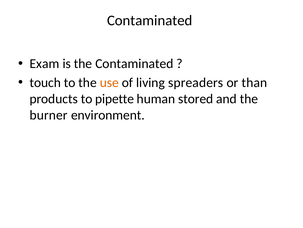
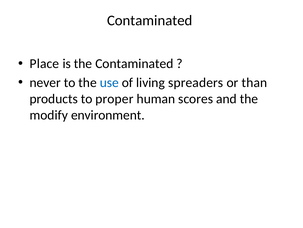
Exam: Exam -> Place (44, 64)
touch: touch -> never (45, 82)
use colour: orange -> blue (109, 82)
pipette: pipette -> proper (114, 99)
stored: stored -> scores (196, 99)
burner: burner -> modify (49, 115)
